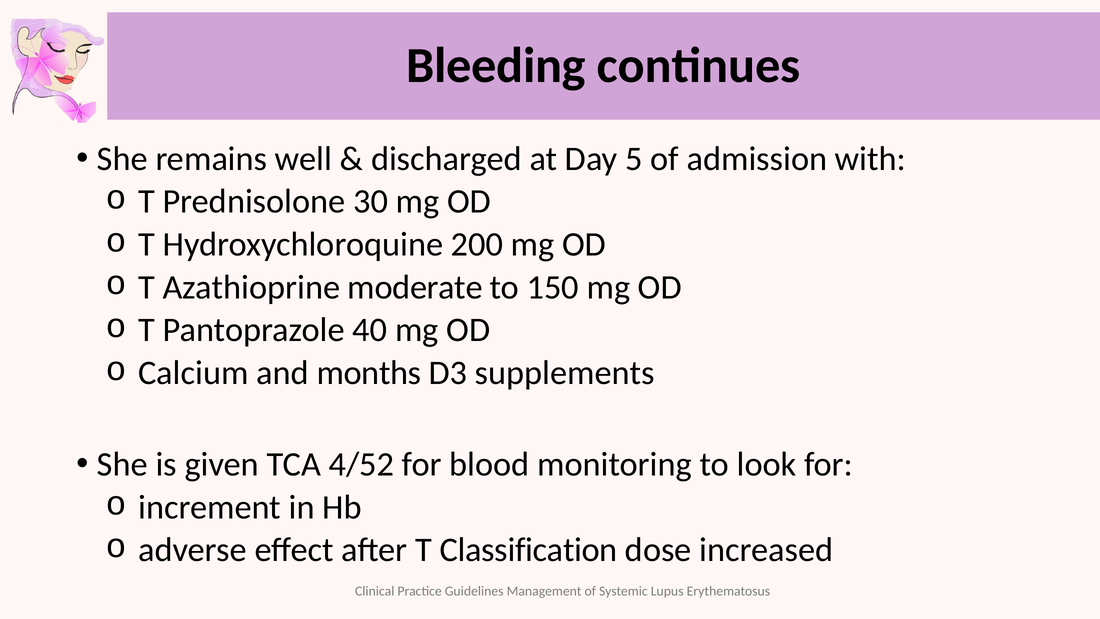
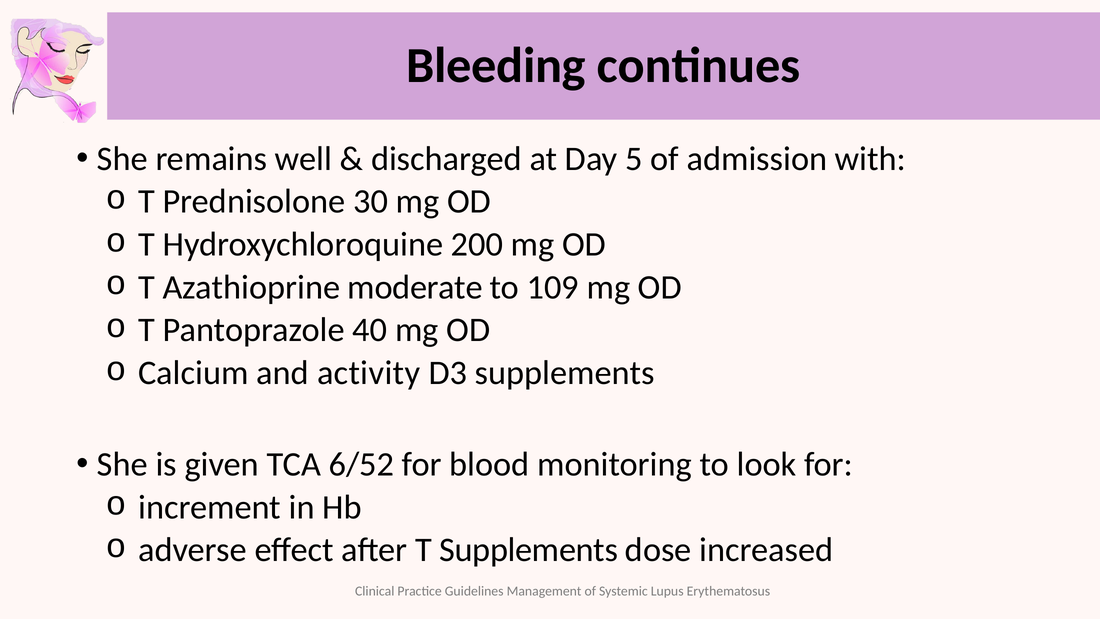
150: 150 -> 109 (553, 287)
months: months -> activity (369, 373)
4/52: 4/52 -> 6/52 (361, 464)
T Classification: Classification -> Supplements (529, 550)
